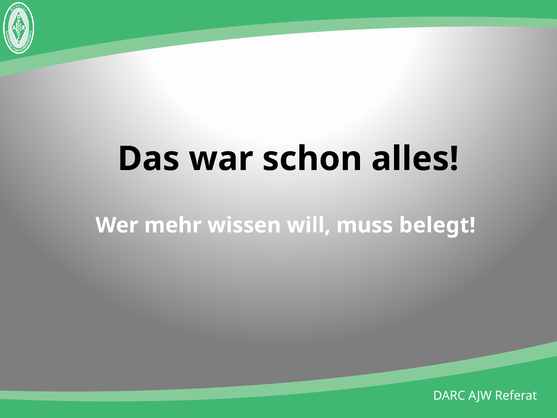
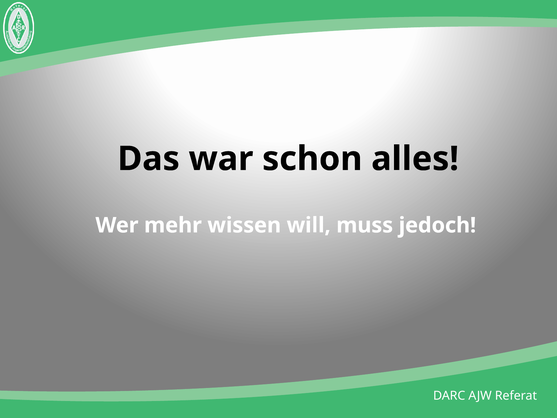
belegt: belegt -> jedoch (437, 225)
